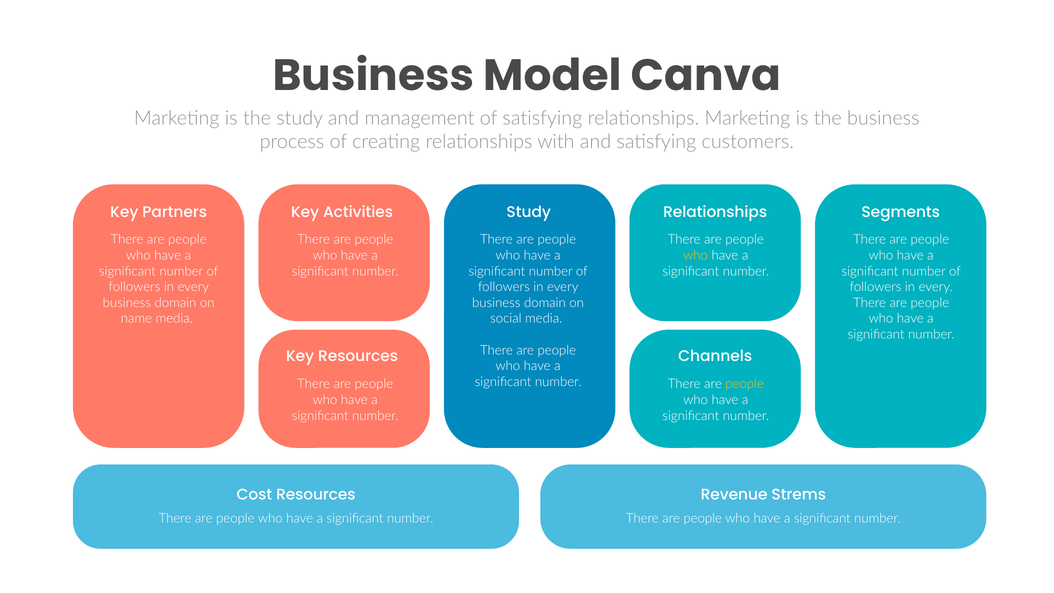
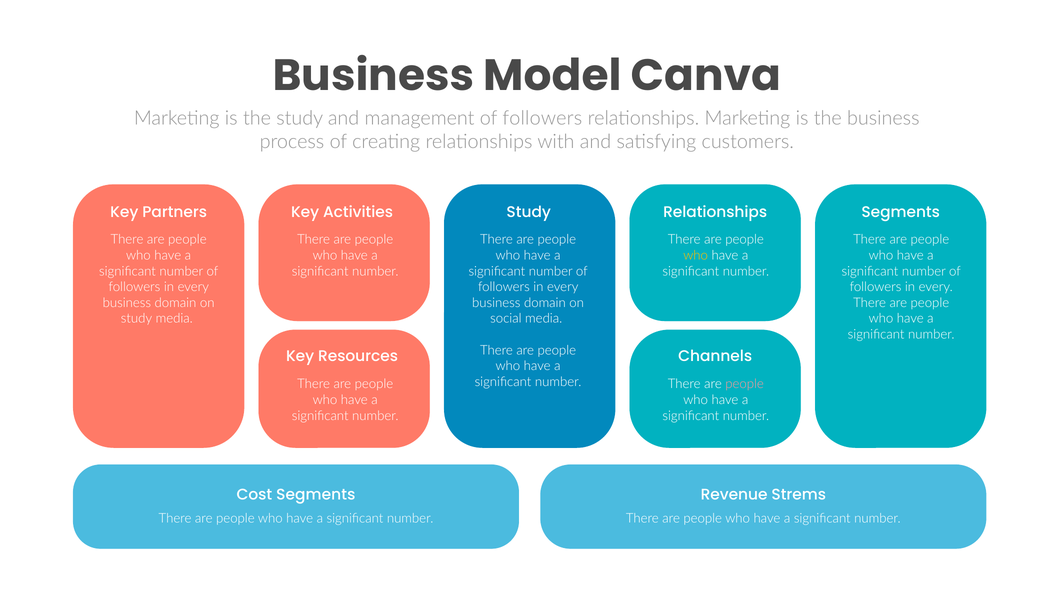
management of satisfying: satisfying -> followers (542, 118)
name: name -> study (136, 319)
people colour: yellow -> pink (745, 384)
Cost Resources: Resources -> Segments (316, 494)
